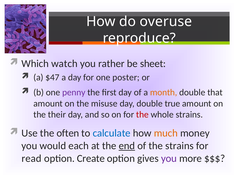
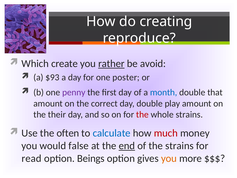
overuse: overuse -> creating (166, 22)
watch: watch -> create (64, 64)
rather underline: none -> present (111, 64)
sheet: sheet -> avoid (153, 64)
$47: $47 -> $93 (52, 77)
month colour: orange -> blue (164, 92)
misuse: misuse -> correct (104, 103)
true: true -> play (172, 103)
much colour: orange -> red (166, 133)
each: each -> false (79, 146)
Create: Create -> Beings (91, 158)
you colour: purple -> orange (169, 158)
